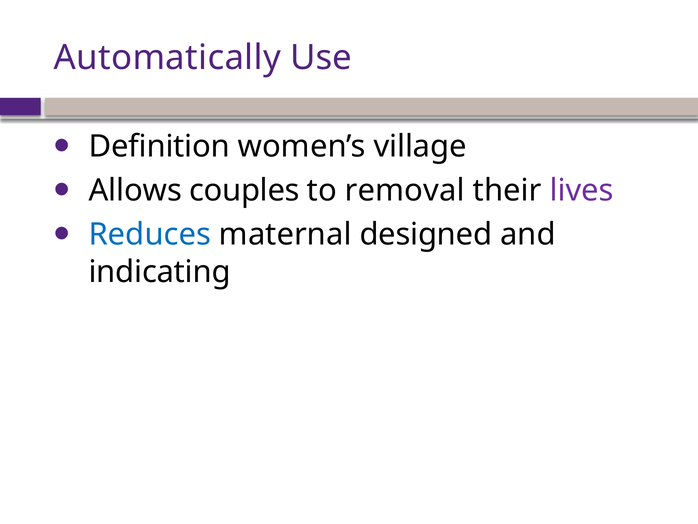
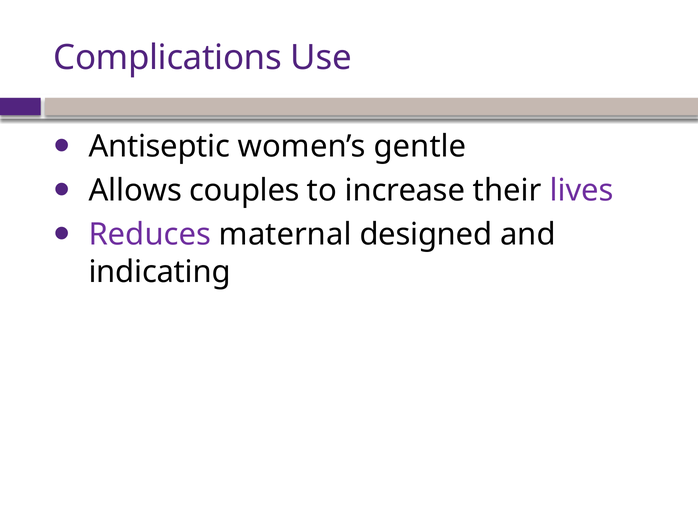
Automatically: Automatically -> Complications (168, 58)
Definition: Definition -> Antiseptic (159, 146)
village: village -> gentle (420, 146)
removal: removal -> increase (405, 190)
Reduces colour: blue -> purple (150, 234)
